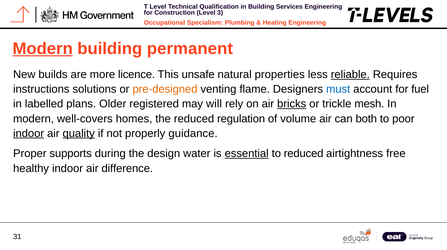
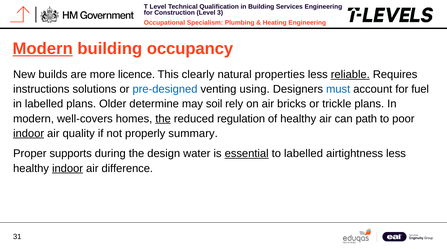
permanent: permanent -> occupancy (190, 48)
unsafe: unsafe -> clearly (198, 75)
pre-designed colour: orange -> blue (165, 89)
flame: flame -> using (255, 89)
registered: registered -> determine (154, 104)
will: will -> soil (214, 104)
bricks underline: present -> none (292, 104)
trickle mesh: mesh -> plans (369, 104)
the underline: none -> present (163, 119)
of volume: volume -> healthy (298, 119)
both: both -> path (366, 119)
quality underline: present -> none (79, 133)
guidance: guidance -> summary (193, 133)
to reduced: reduced -> labelled (303, 154)
airtightness free: free -> less (396, 154)
indoor underline: none -> present (68, 168)
